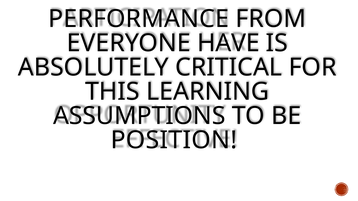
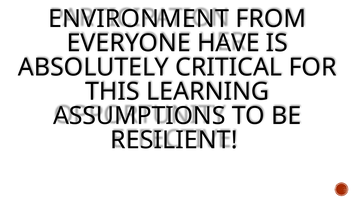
PERFORMANCE: PERFORMANCE -> ENVIRONMENT (139, 19)
POSITION: POSITION -> RESILIENT (174, 140)
